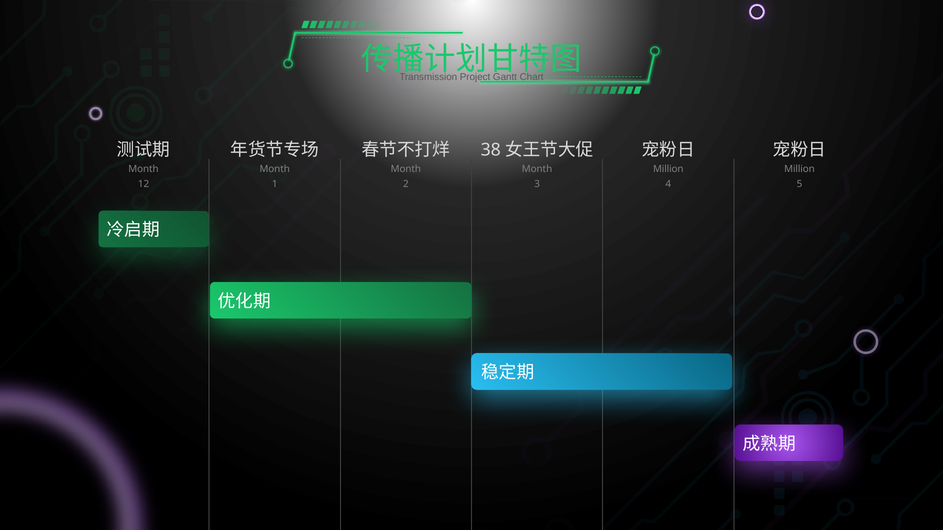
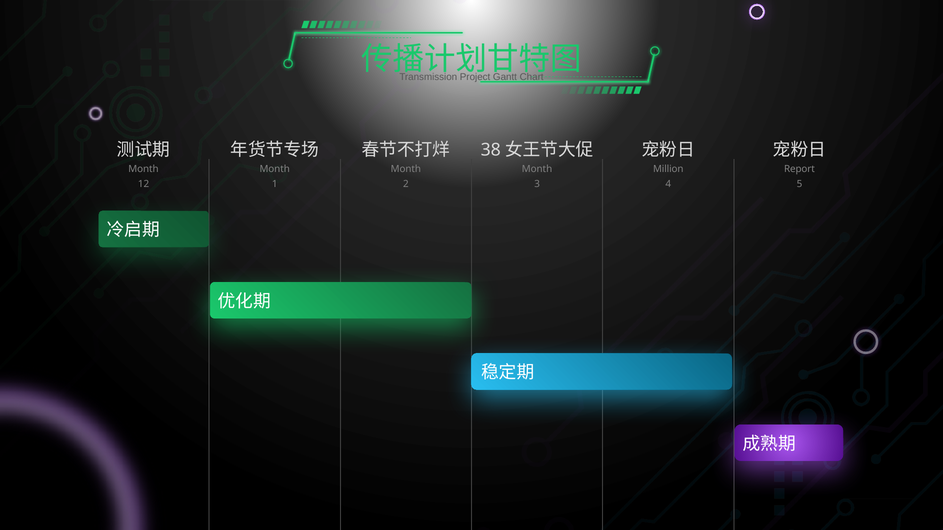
Million: Million -> Report (799, 169)
